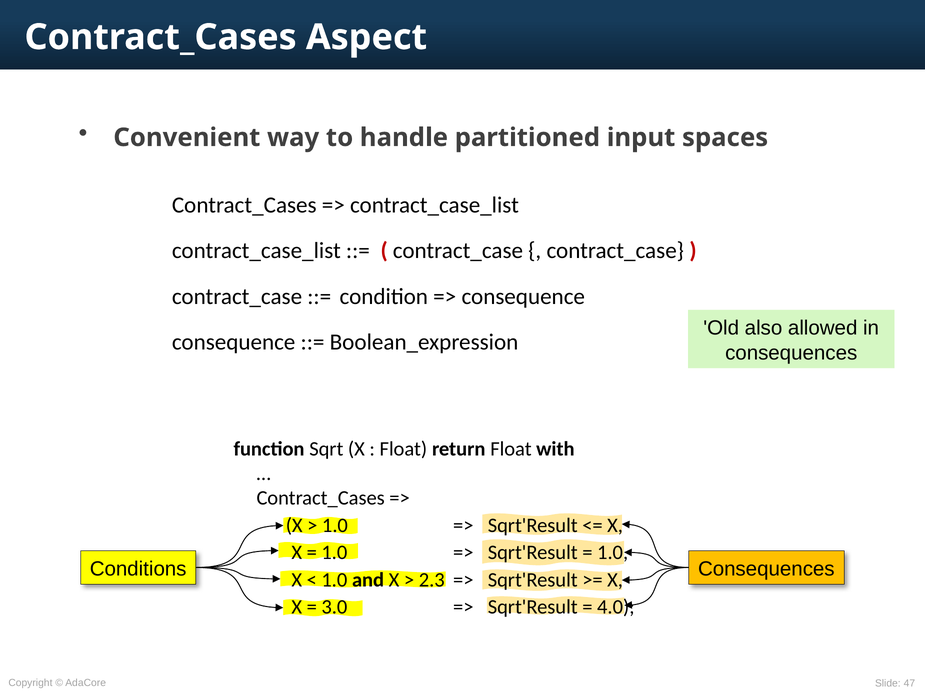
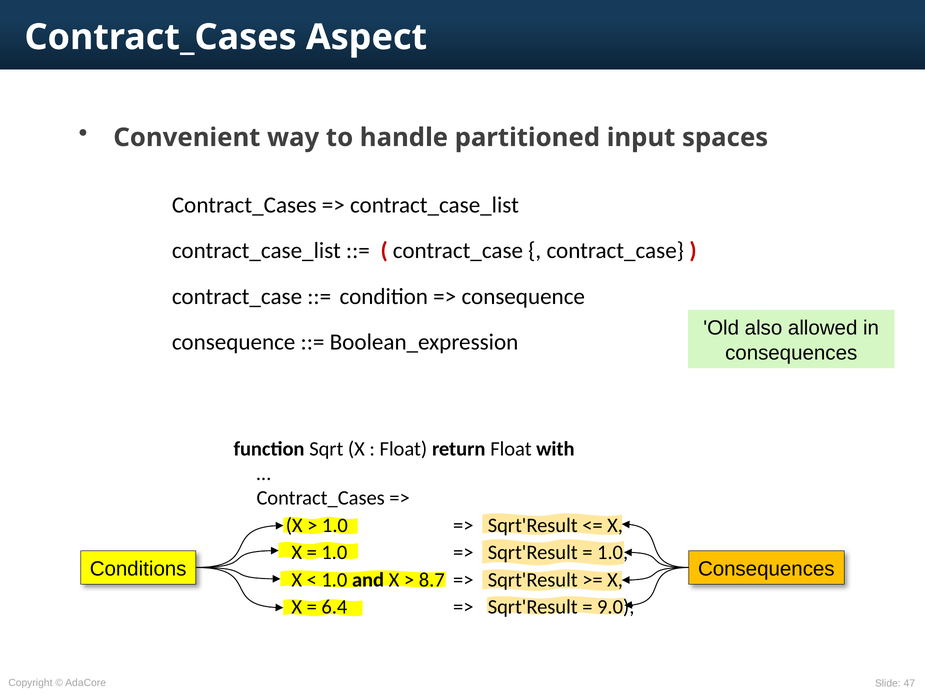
2.3: 2.3 -> 8.7 (432, 580)
3.0: 3.0 -> 6.4 (334, 607)
4.0: 4.0 -> 9.0 (616, 607)
